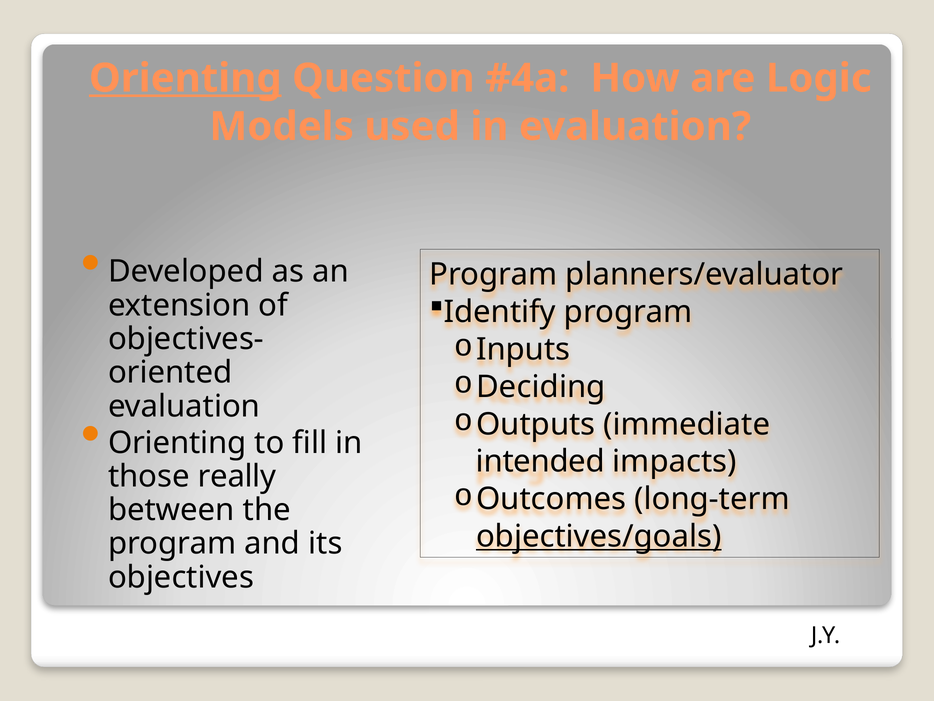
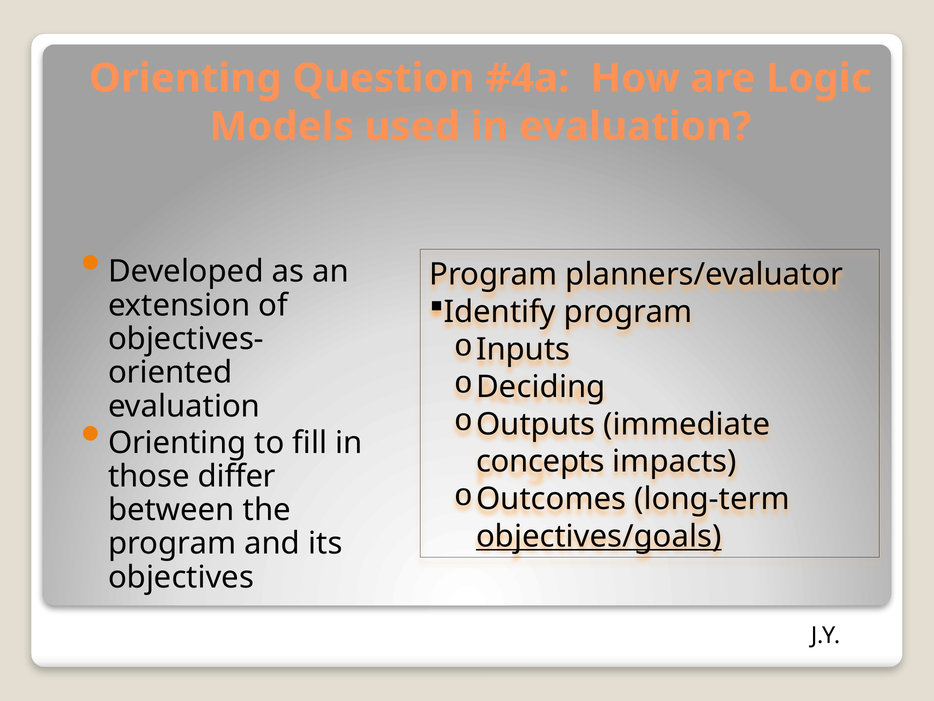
Orienting underline: present -> none (185, 78)
intended: intended -> concepts (540, 461)
really: really -> differ (237, 476)
